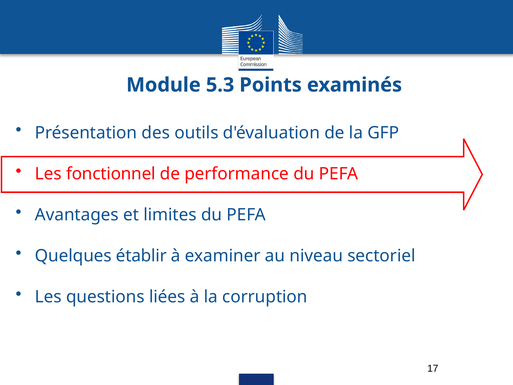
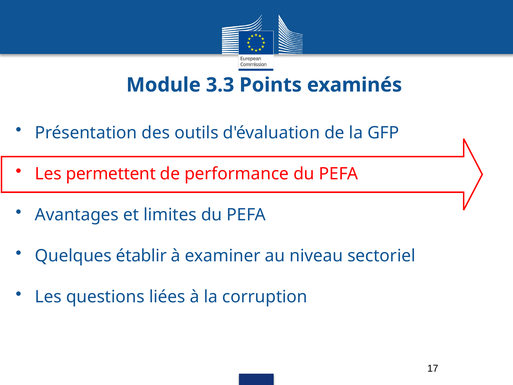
5.3: 5.3 -> 3.3 (220, 85)
fonctionnel: fonctionnel -> permettent (111, 174)
